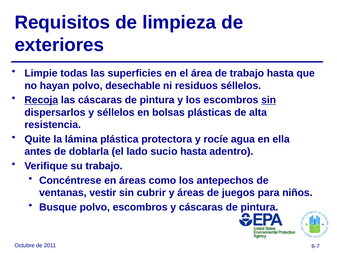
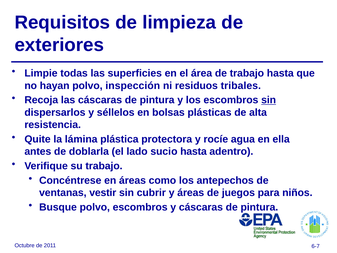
desechable: desechable -> inspección (133, 86)
residuos séllelos: séllelos -> tribales (241, 86)
Recoja underline: present -> none (41, 100)
